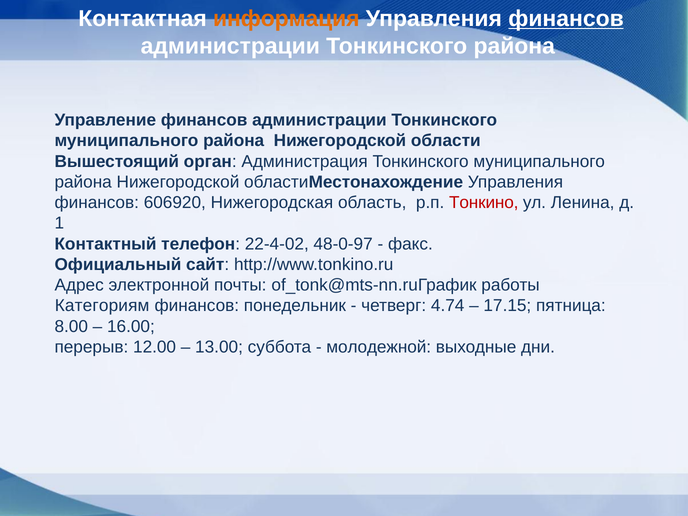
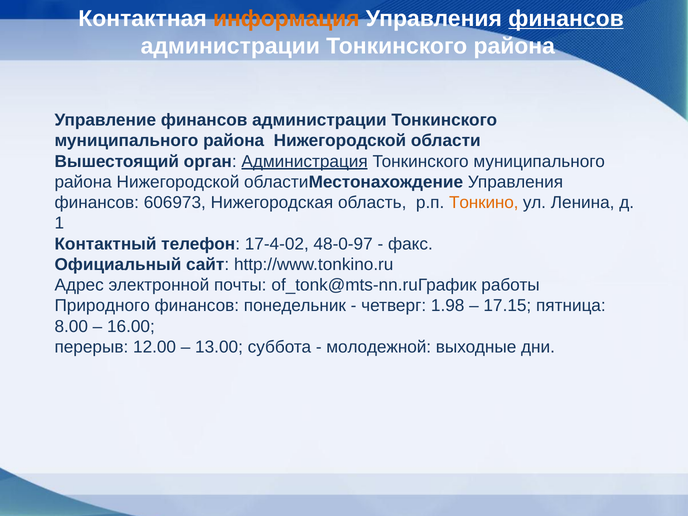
Администрация underline: none -> present (305, 161)
606920: 606920 -> 606973 (175, 203)
Тонкино colour: red -> orange (484, 203)
22-4-02: 22-4-02 -> 17-4-02 (277, 244)
Категориям: Категориям -> Природного (102, 306)
4.74: 4.74 -> 1.98 (448, 306)
